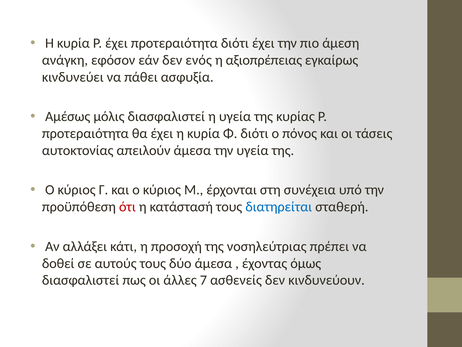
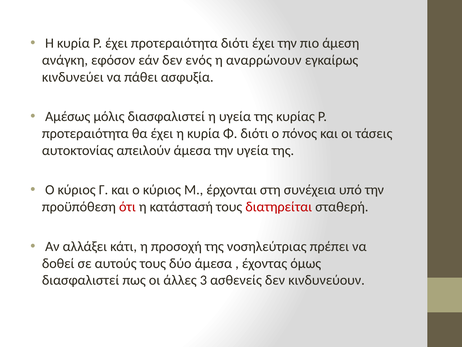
αξιοπρέπειας: αξιοπρέπειας -> αναρρώνουν (264, 60)
διατηρείται colour: blue -> red (279, 207)
7: 7 -> 3 (203, 280)
